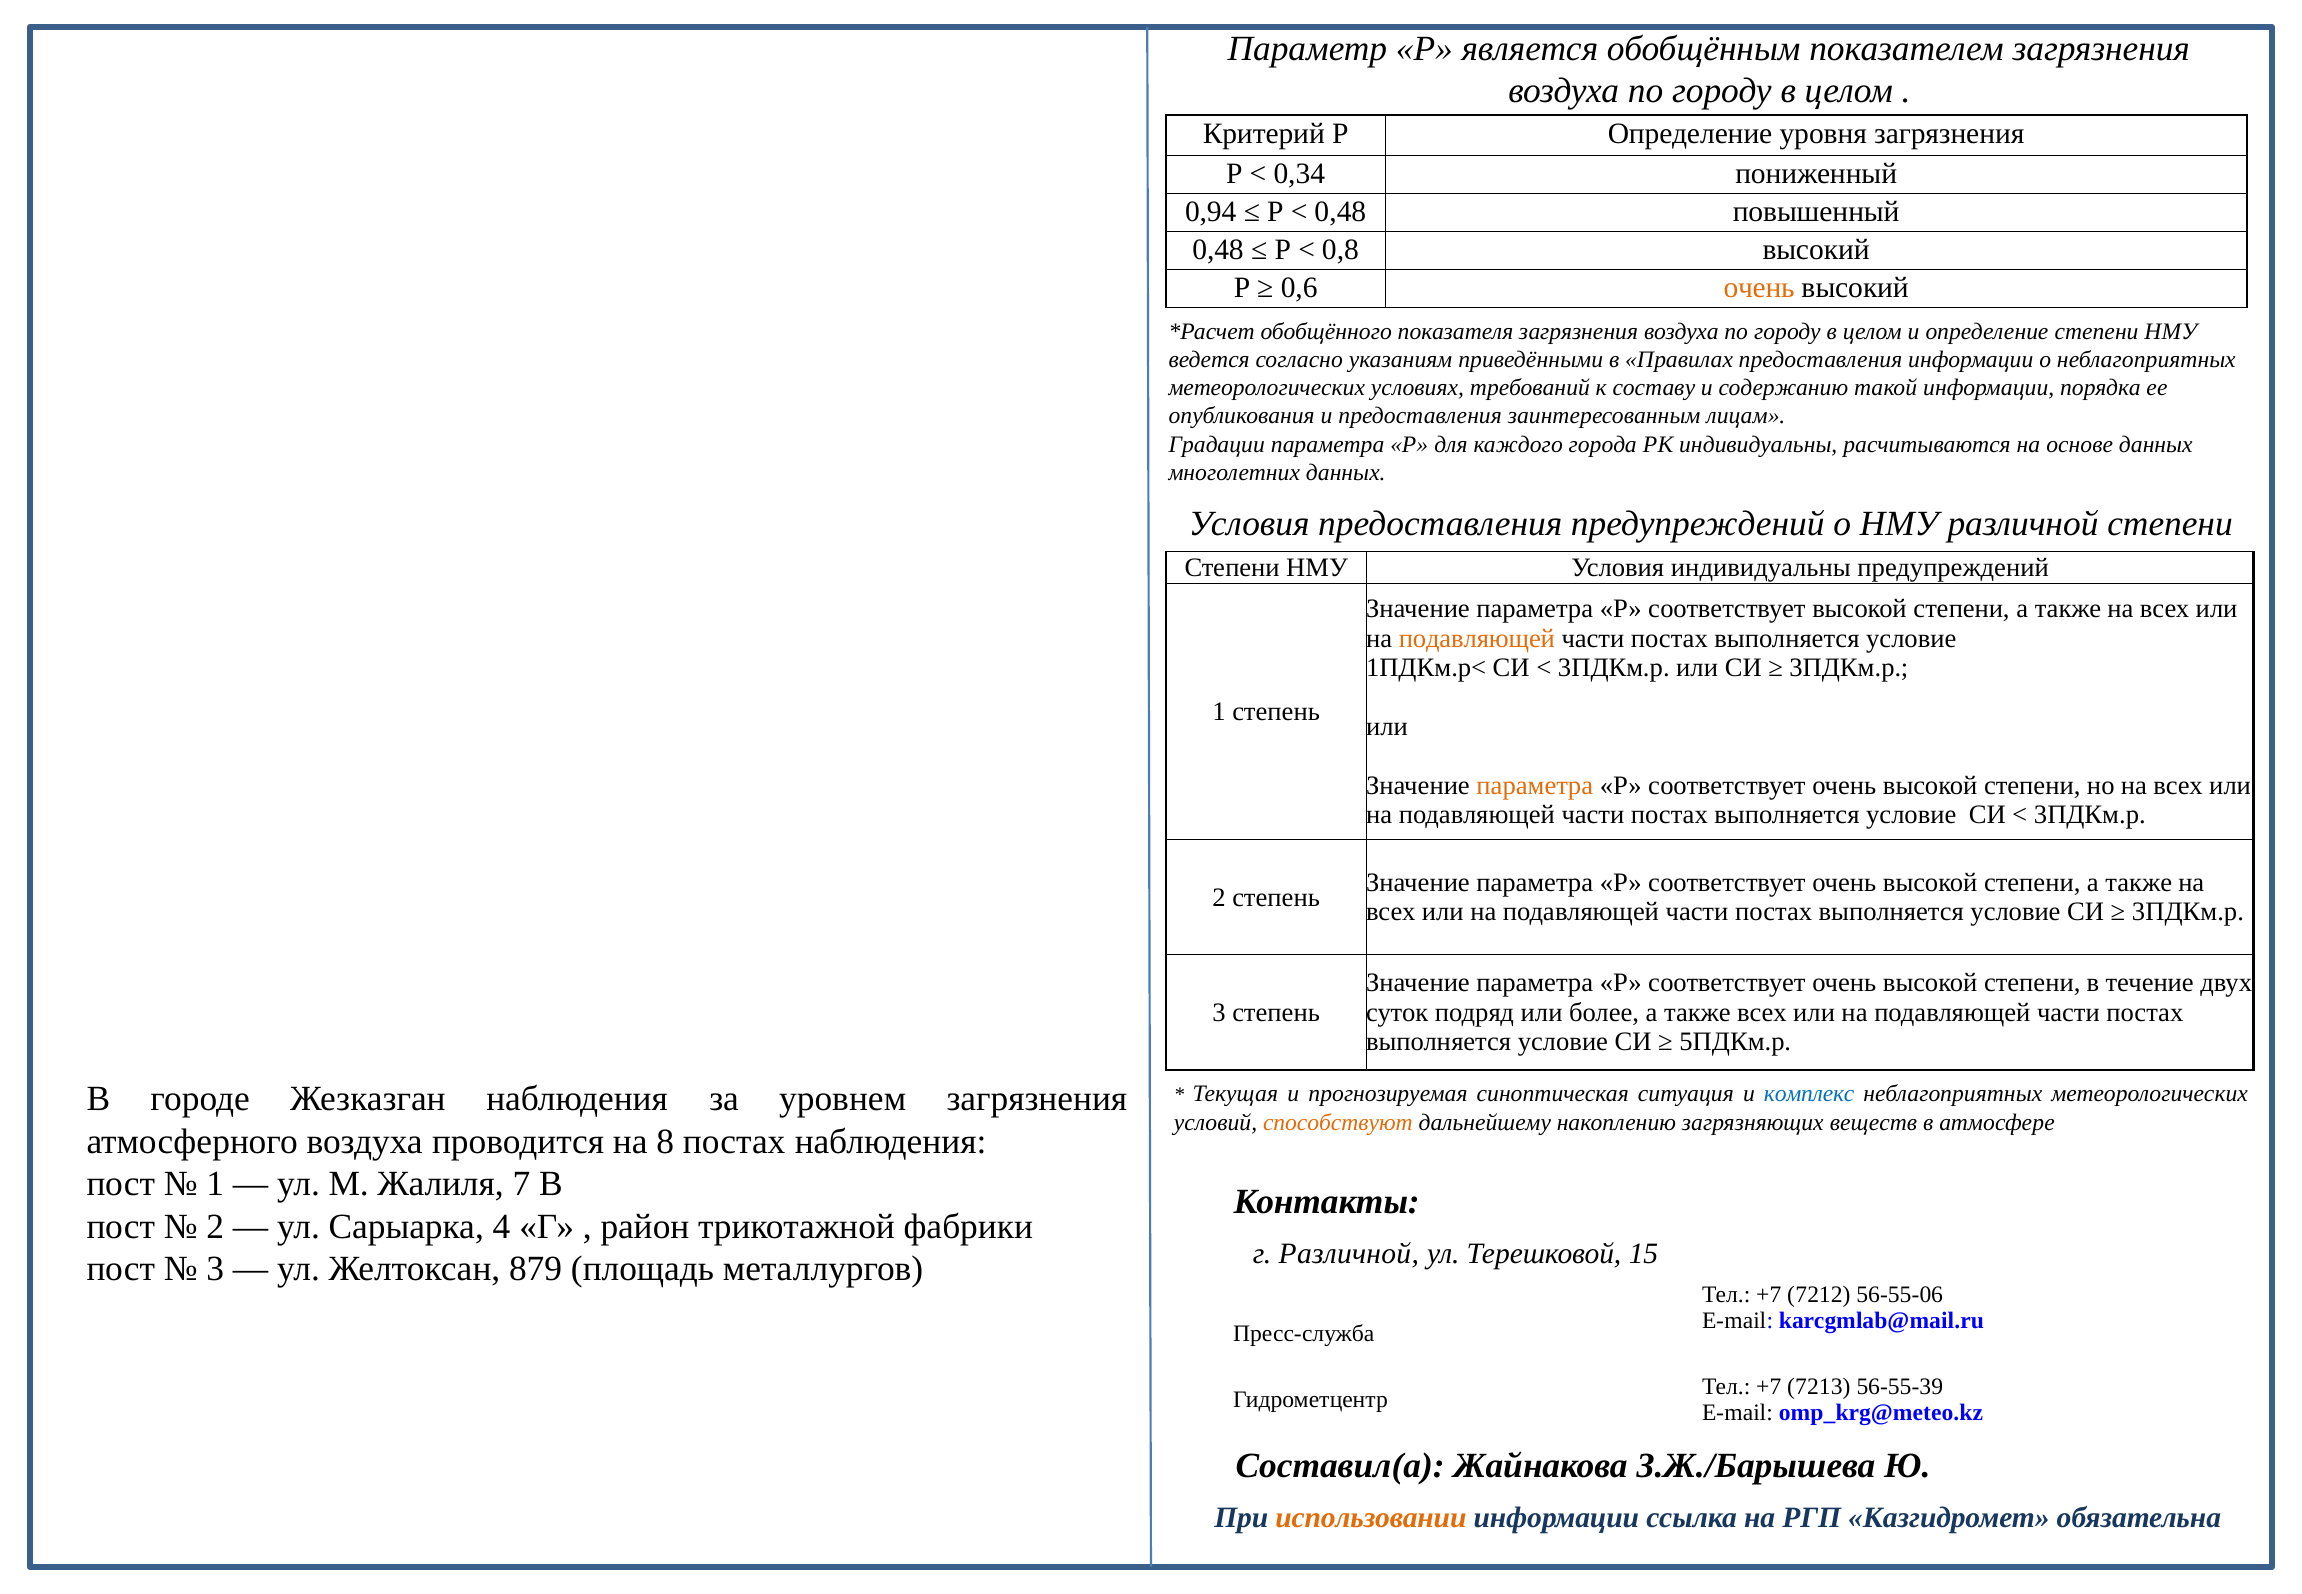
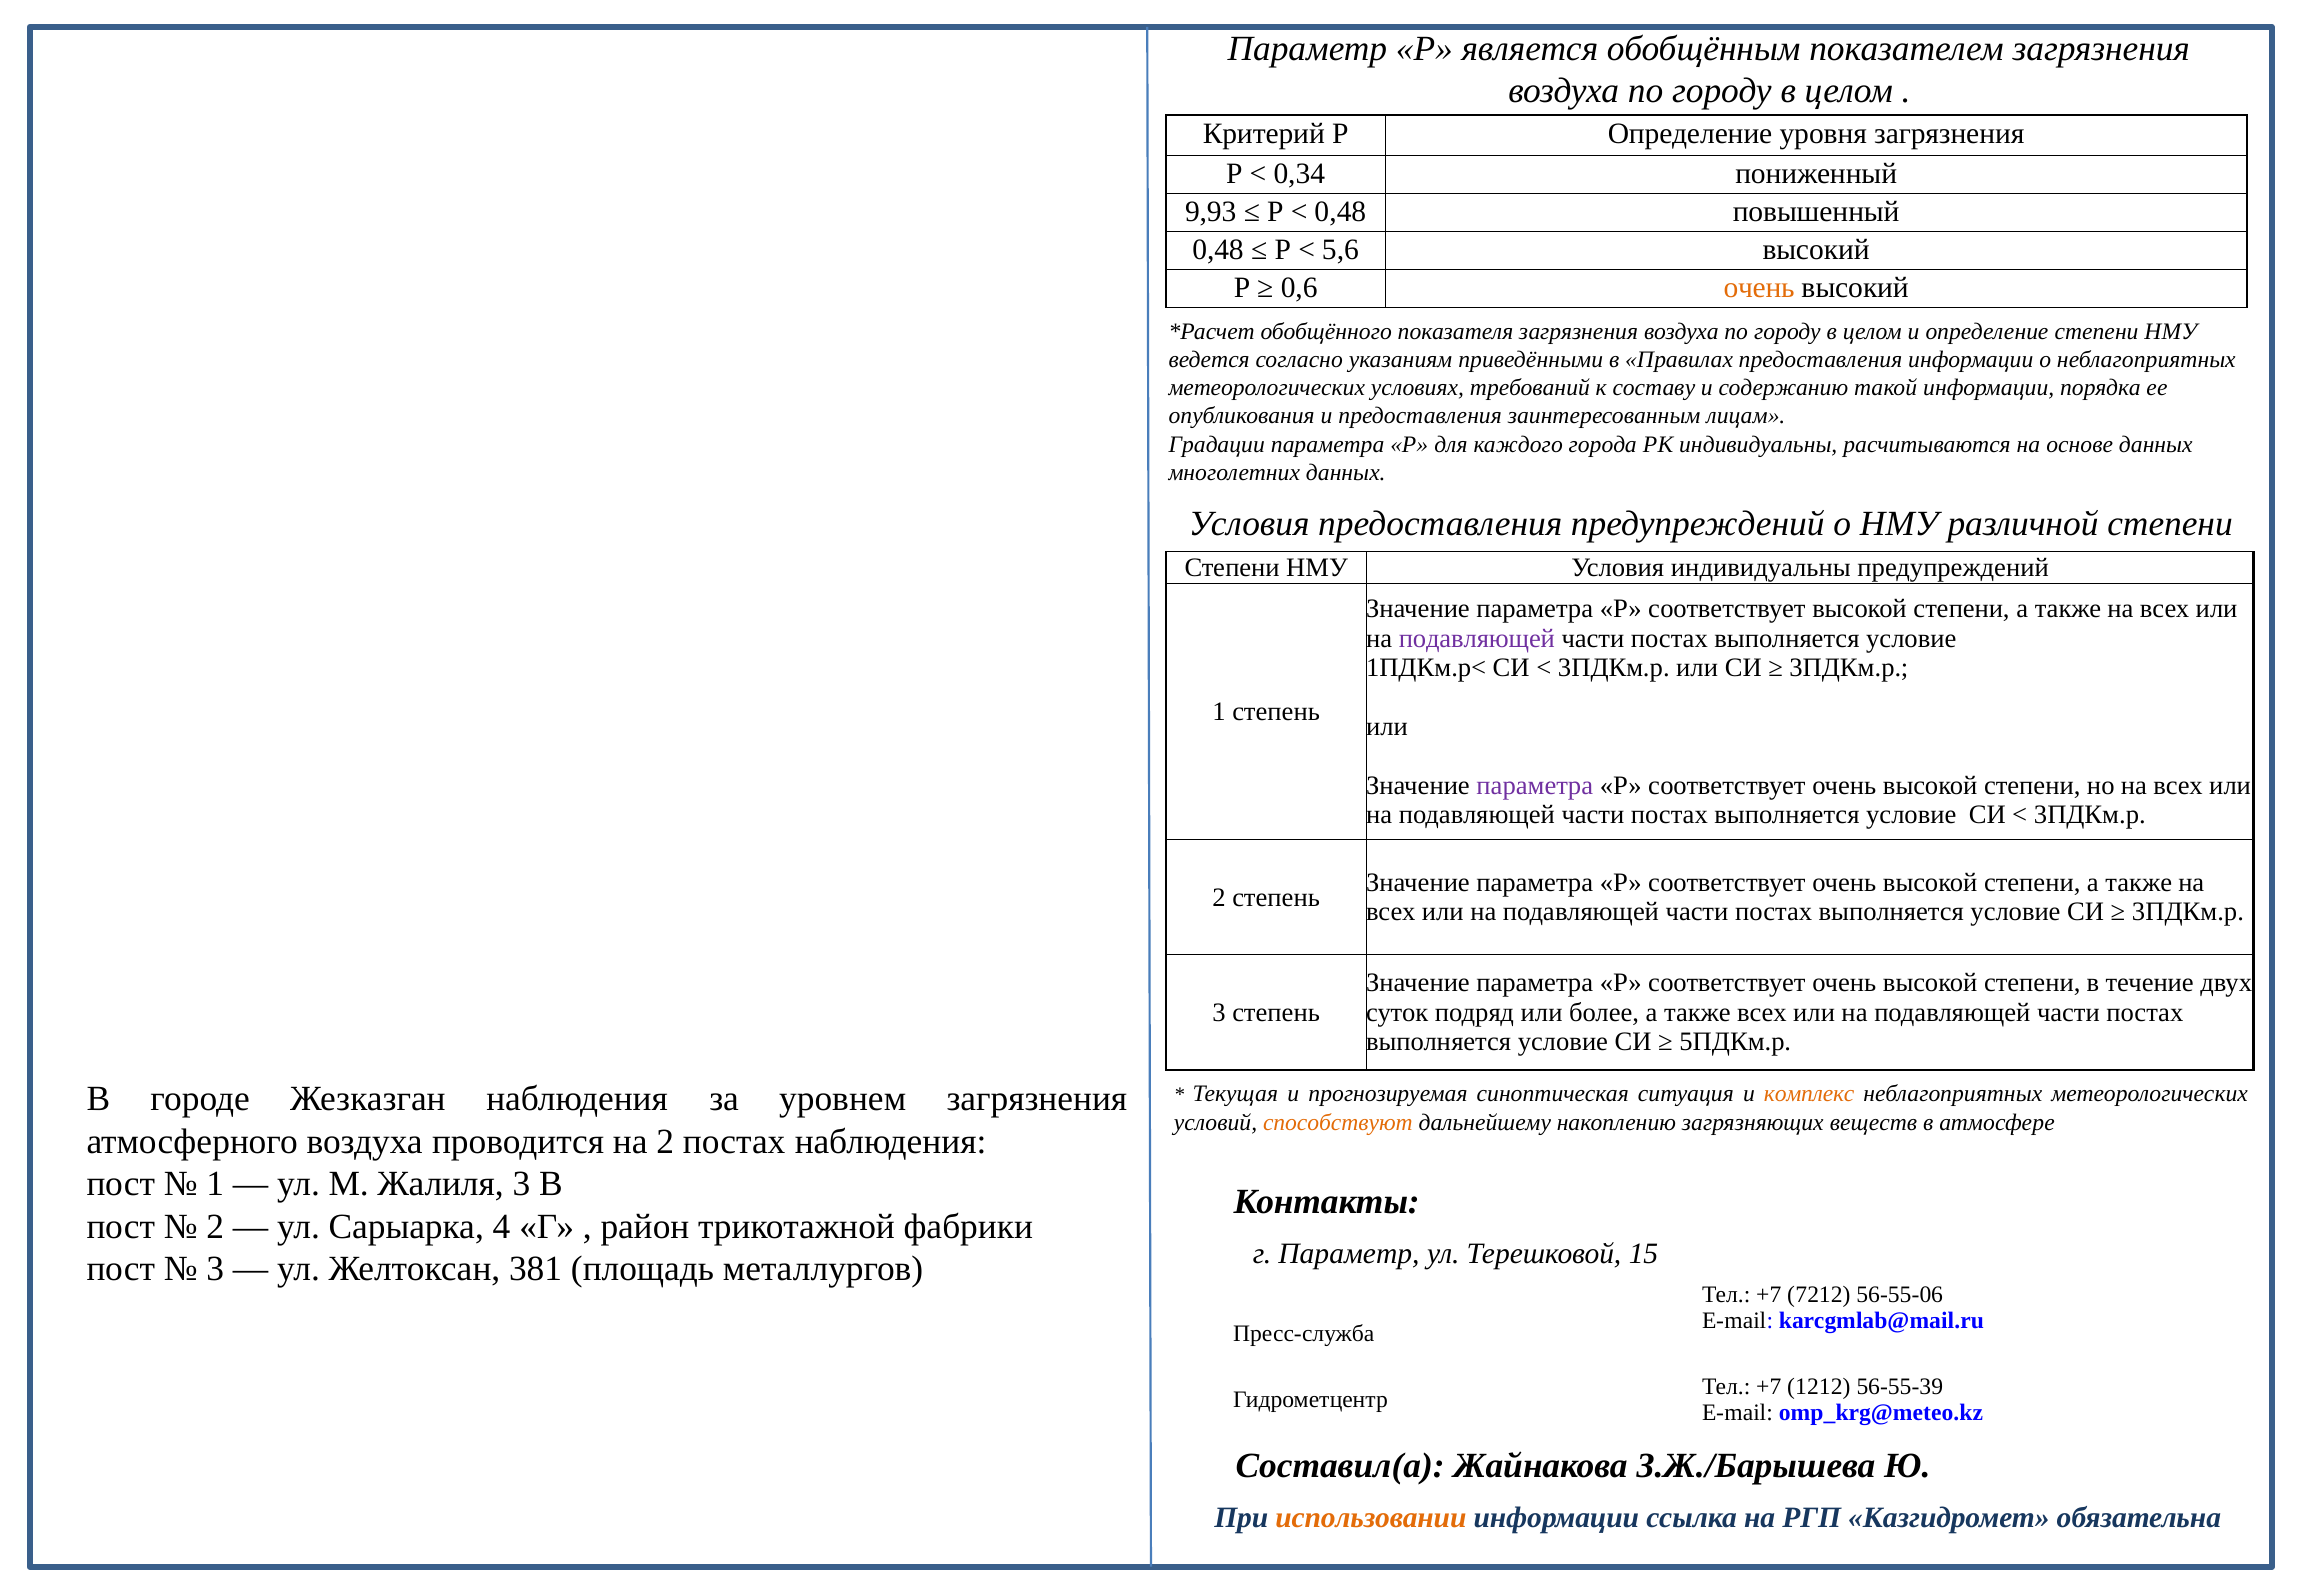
0,94: 0,94 -> 9,93 (1211, 212)
0,8: 0,8 -> 5,6 (1340, 250)
подавляющей colour: orange -> purple (1477, 638)
параметра colour: orange -> purple (1535, 785)
комплекс colour: blue -> orange (1809, 1094)
на 8: 8 -> 2 (665, 1141)
Жалиля 7: 7 -> 3 (521, 1184)
г Различной: Различной -> Параметр (1349, 1254)
879: 879 -> 381 (536, 1269)
7213: 7213 -> 1212 (1819, 1386)
